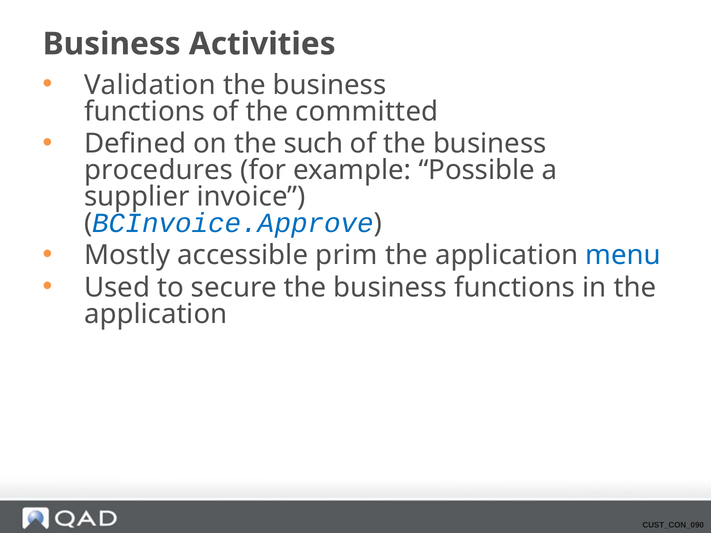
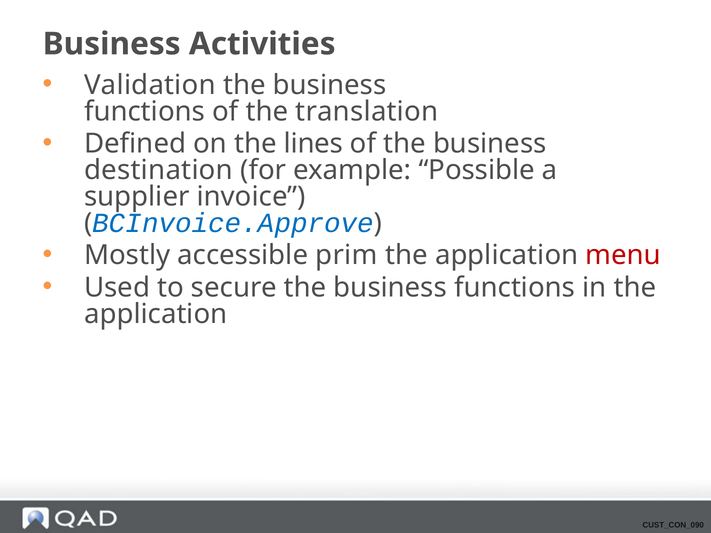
committed: committed -> translation (367, 112)
such: such -> lines (313, 144)
procedures: procedures -> destination (159, 170)
menu colour: blue -> red (623, 255)
